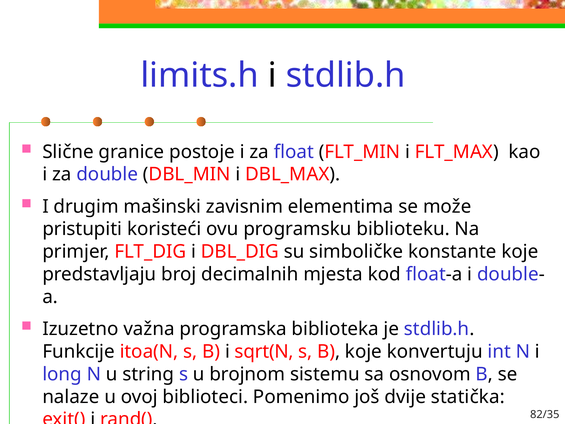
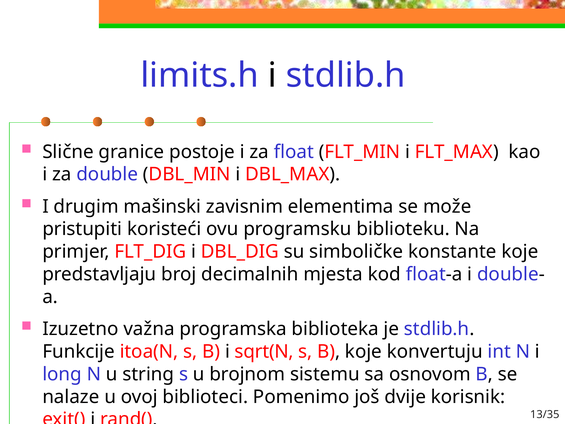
statička: statička -> korisnik (468, 397)
82/35: 82/35 -> 13/35 (545, 414)
